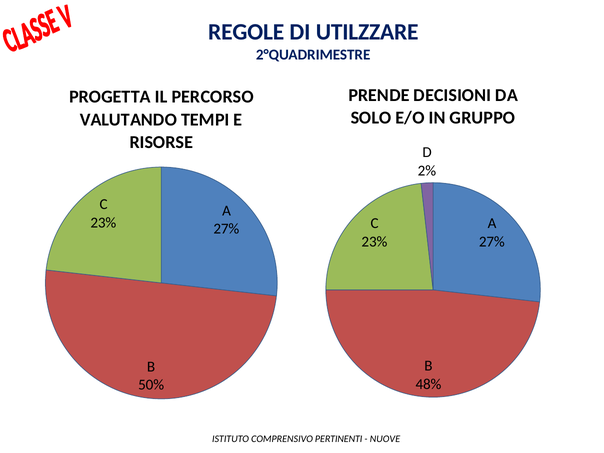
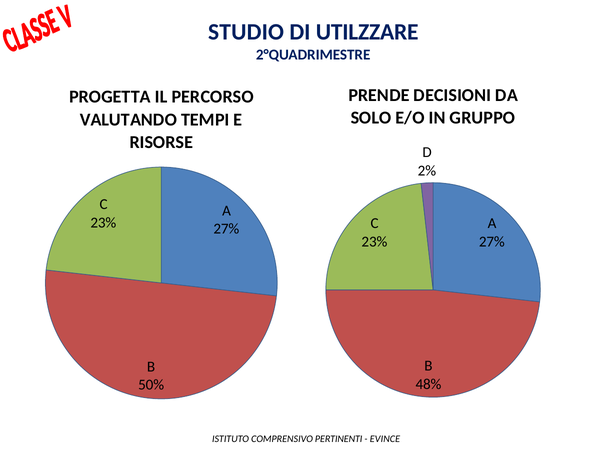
REGOLE: REGOLE -> STUDIO (246, 32)
NUOVE: NUOVE -> EVINCE (385, 439)
